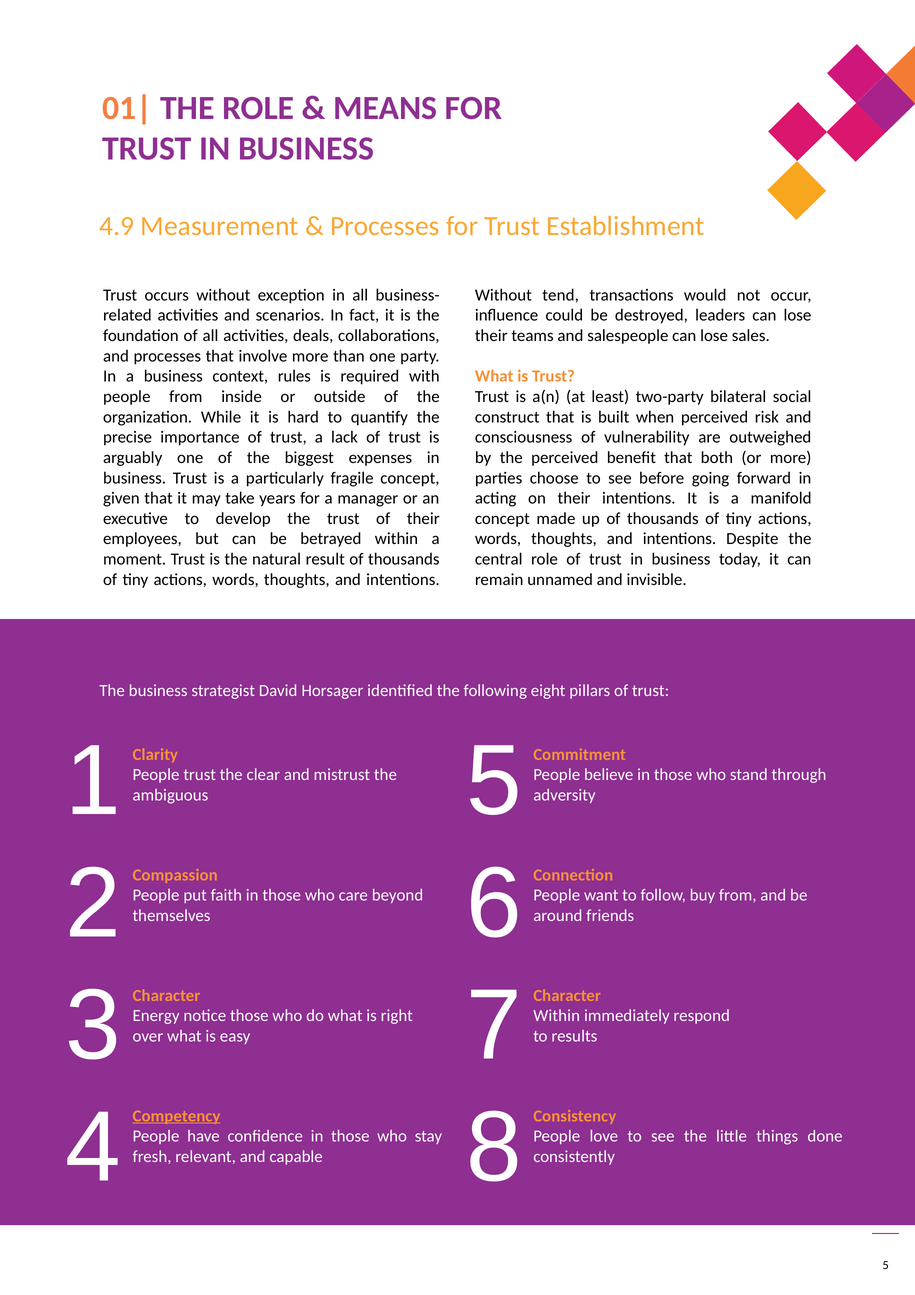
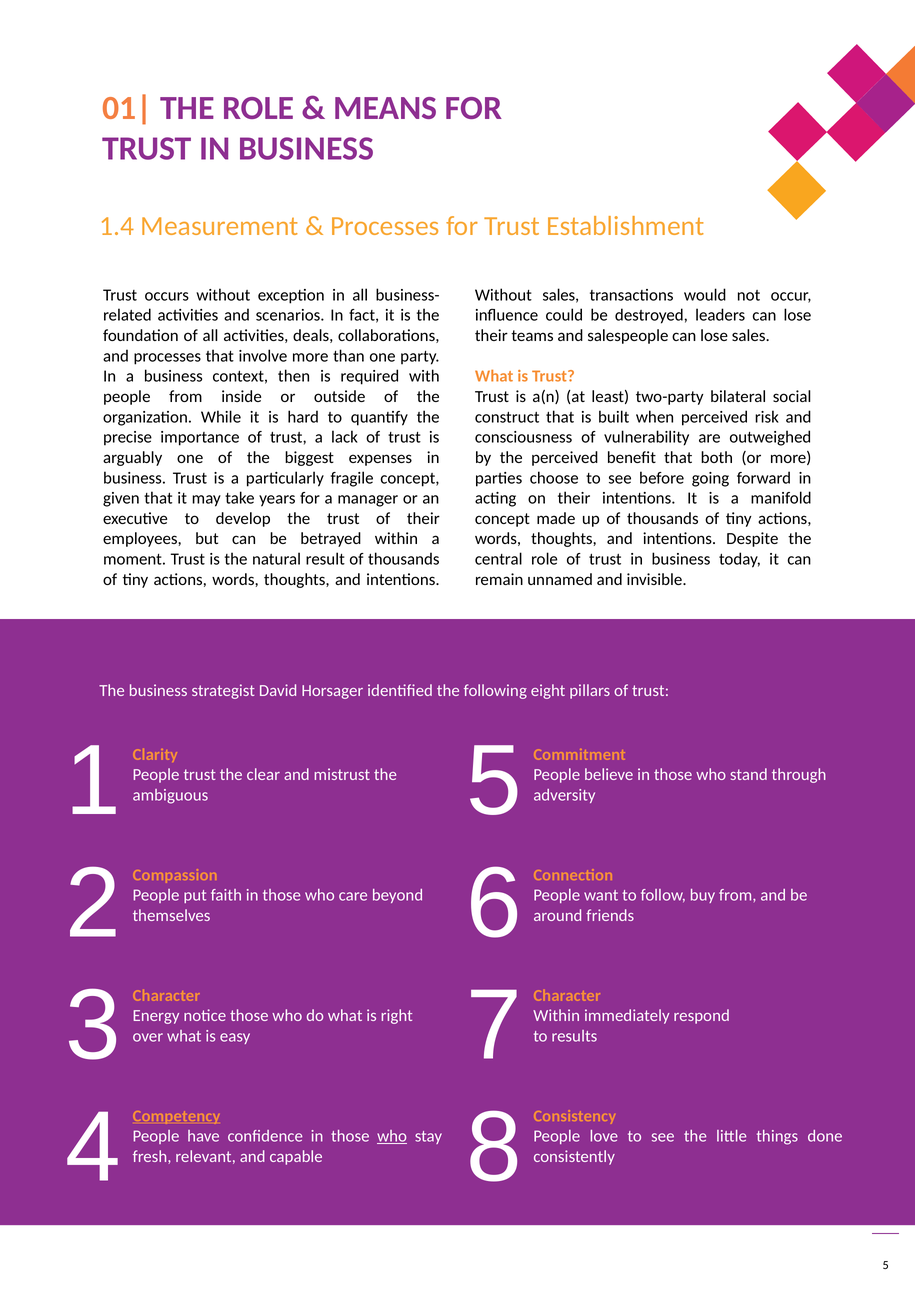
4.9: 4.9 -> 1.4 (117, 226)
Without tend: tend -> sales (561, 295)
rules: rules -> then (294, 376)
who underline: none -> present (392, 1135)
